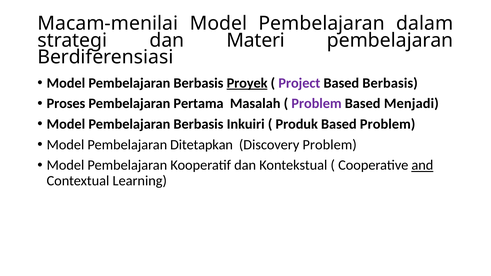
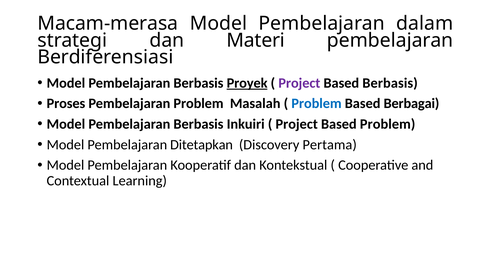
Macam-menilai: Macam-menilai -> Macam-merasa (108, 24)
Pembelajaran Pertama: Pertama -> Problem (198, 104)
Problem colour: purple -> blue (316, 104)
Menjadi: Menjadi -> Berbagai (411, 104)
Produk: Produk -> Project (297, 124)
Discovery Problem: Problem -> Pertama (330, 145)
and underline: present -> none (422, 165)
